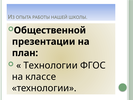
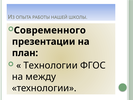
Общественной: Общественной -> Современного (50, 30)
классе: классе -> между (41, 77)
